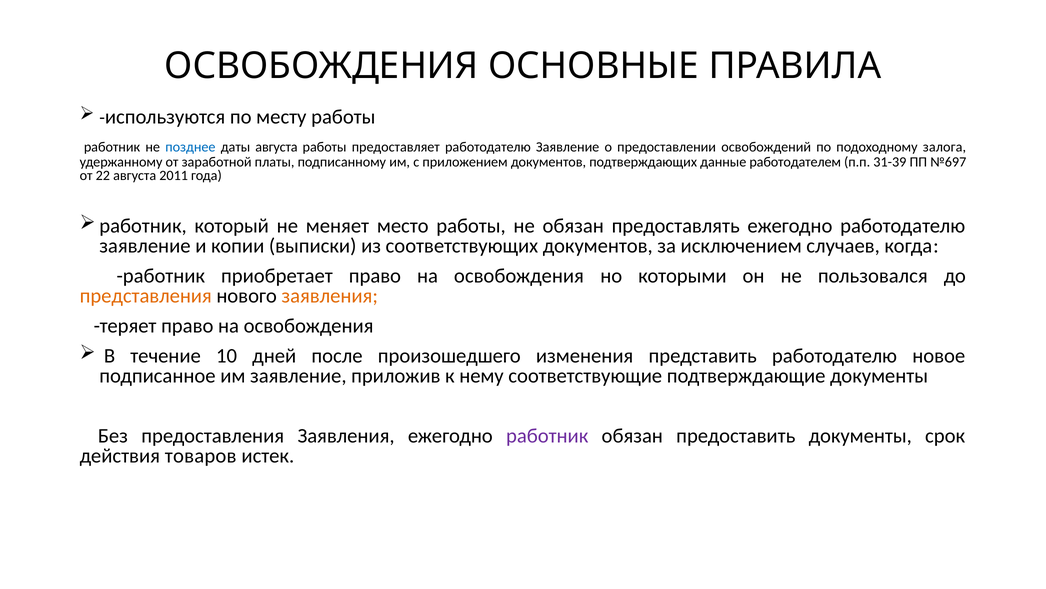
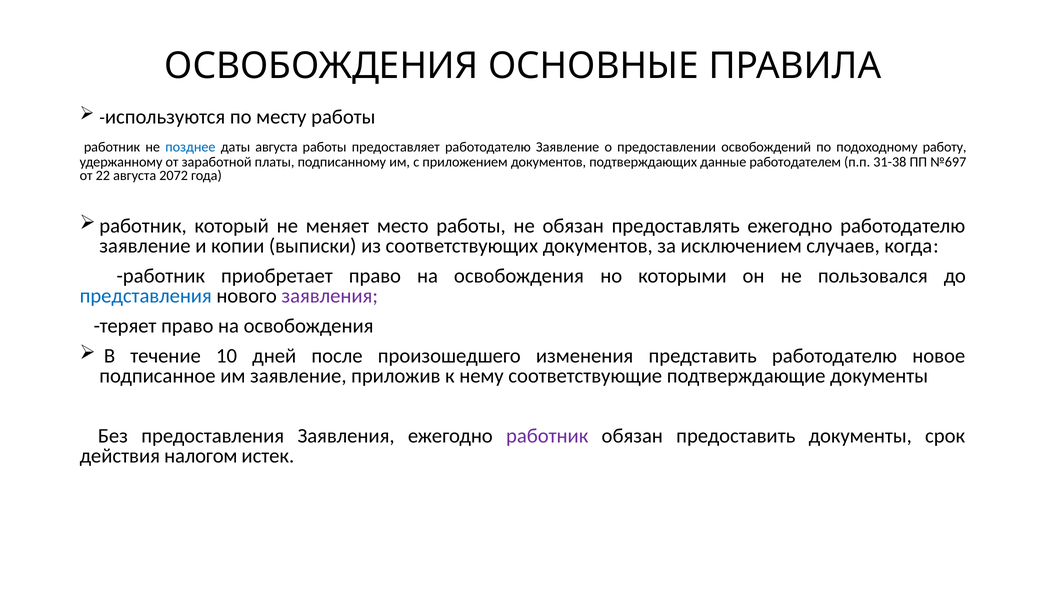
залога: залога -> работу (945, 147)
31-39: 31-39 -> 31-38 (890, 162)
2011: 2011 -> 2072 (174, 176)
представления colour: orange -> blue (146, 296)
заявления colour: orange -> purple (330, 296)
товаров: товаров -> налогом (201, 455)
